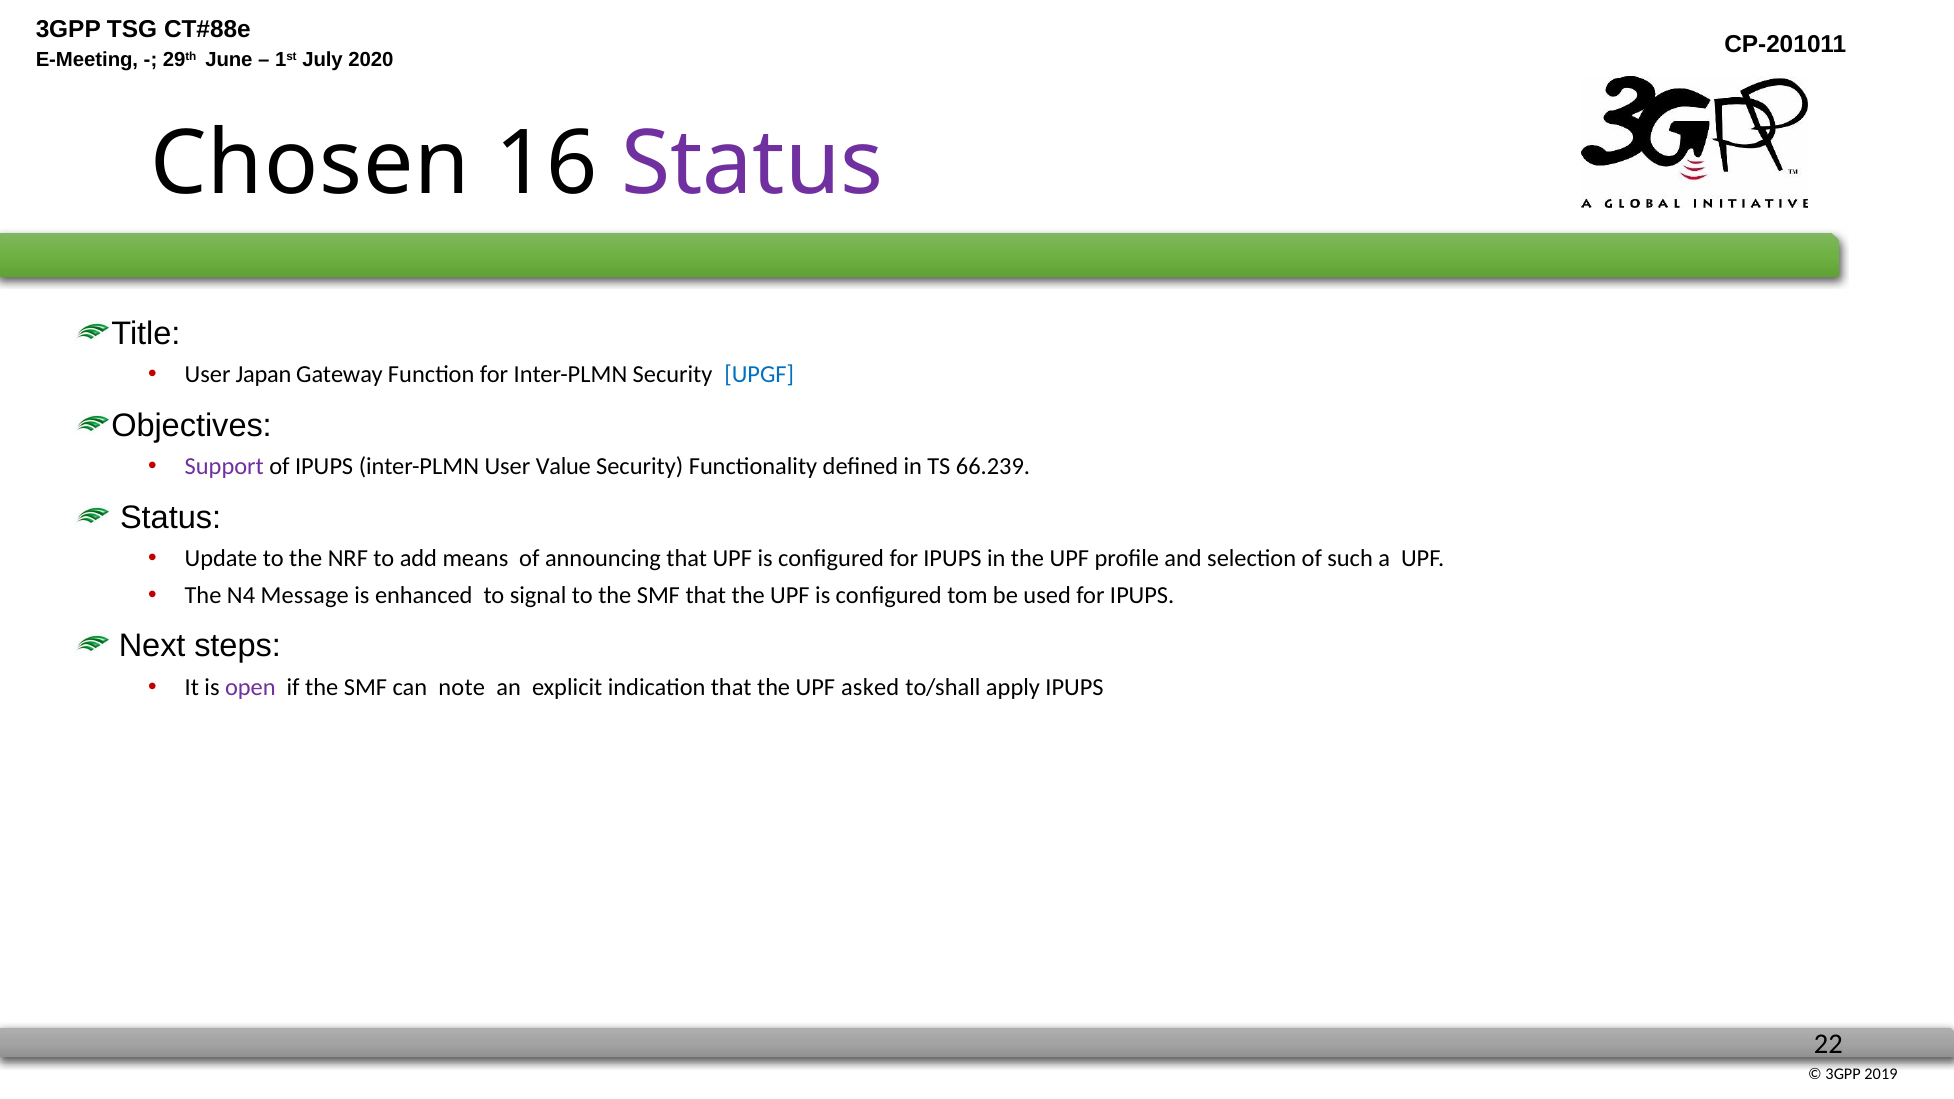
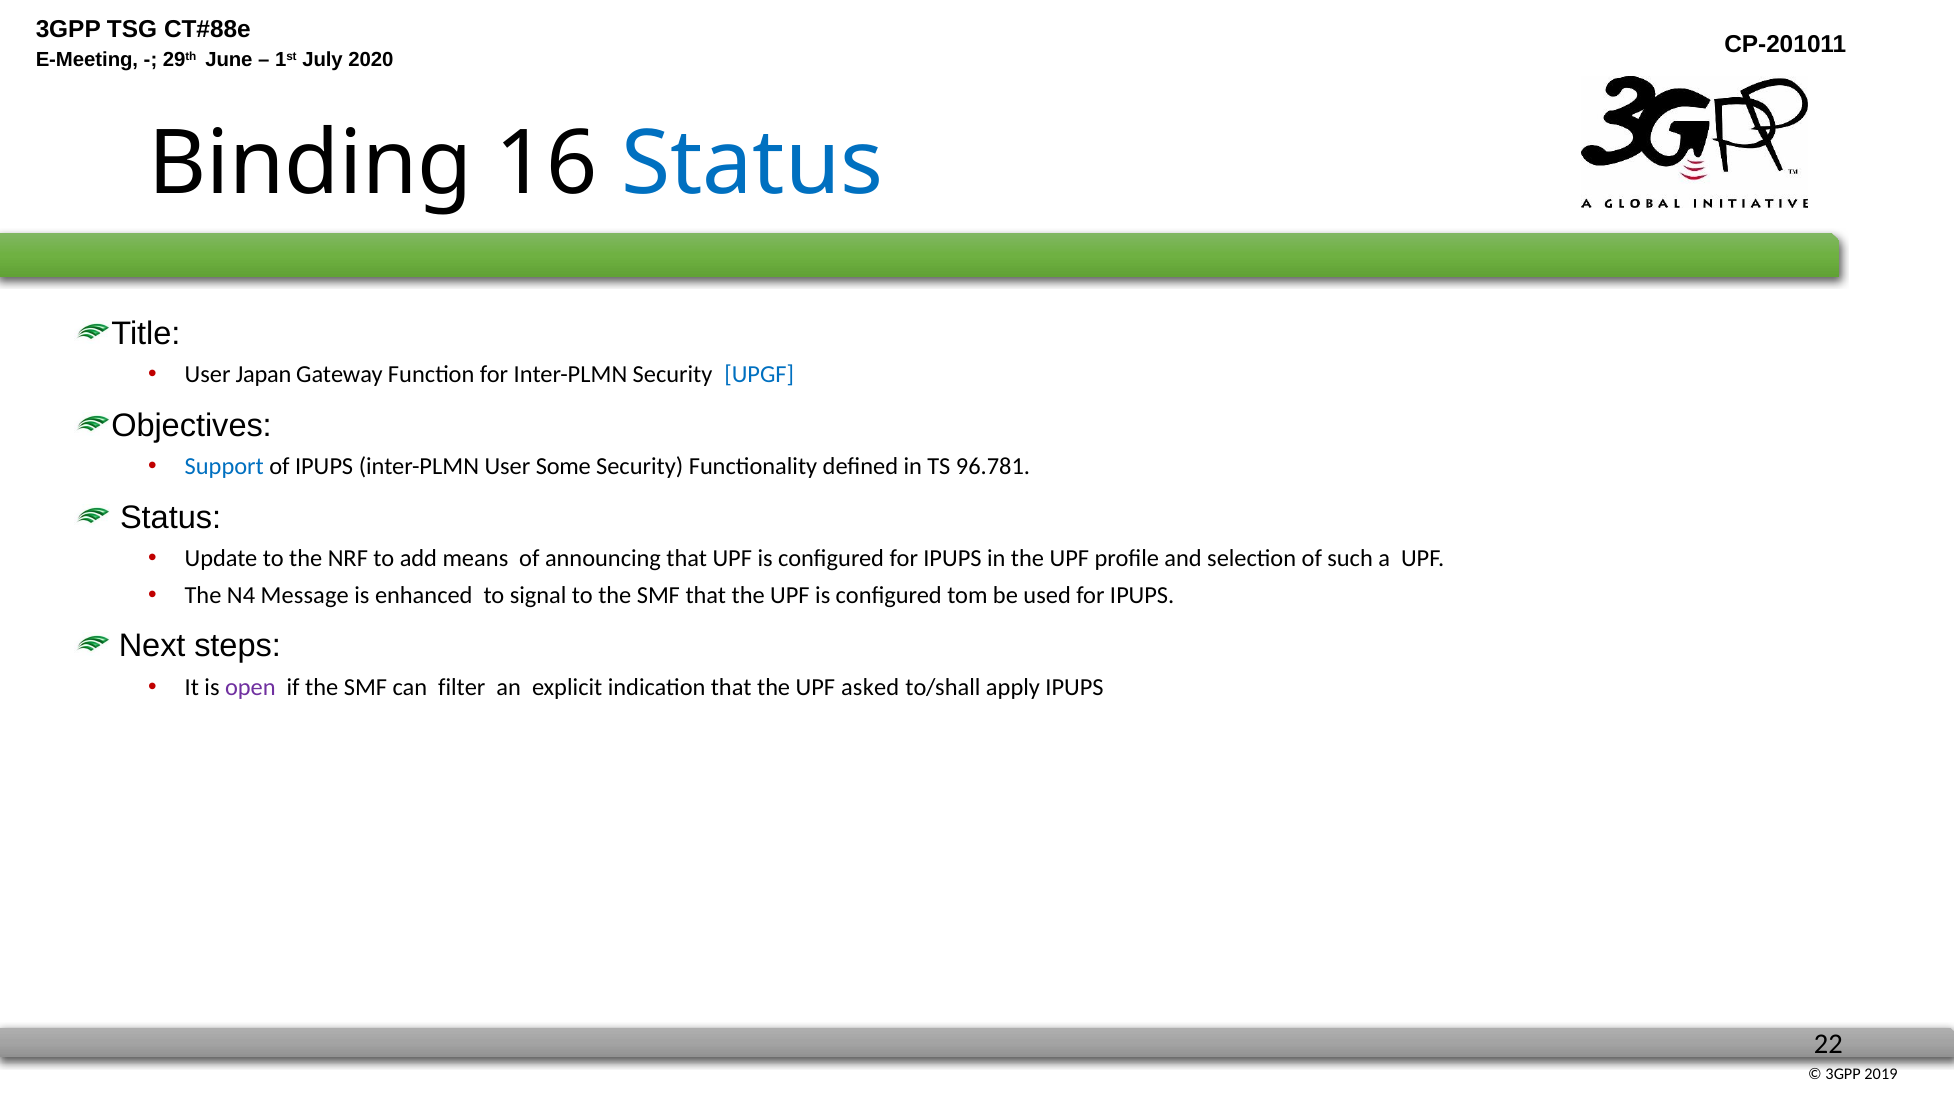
Chosen: Chosen -> Binding (311, 164)
Status colour: purple -> blue (752, 164)
Support colour: purple -> blue (224, 467)
Value: Value -> Some (563, 467)
66.239: 66.239 -> 96.781 (993, 467)
note: note -> filter (462, 687)
